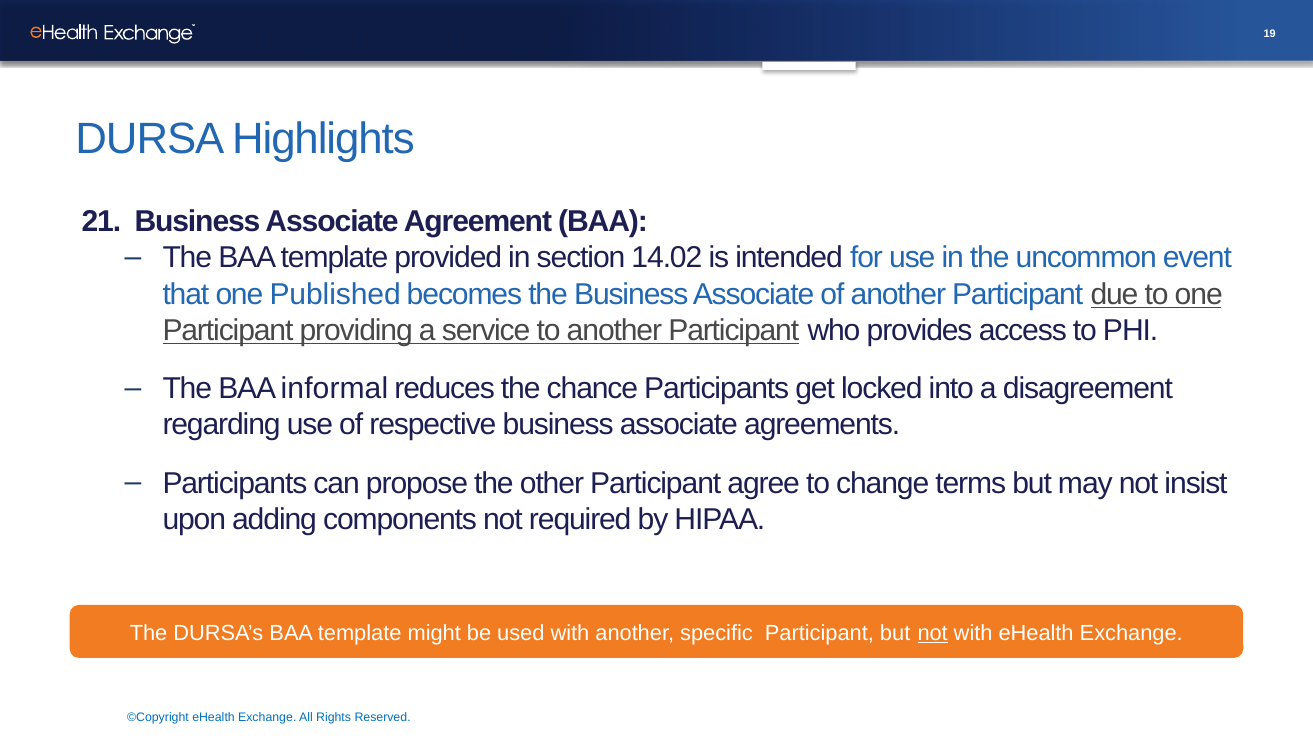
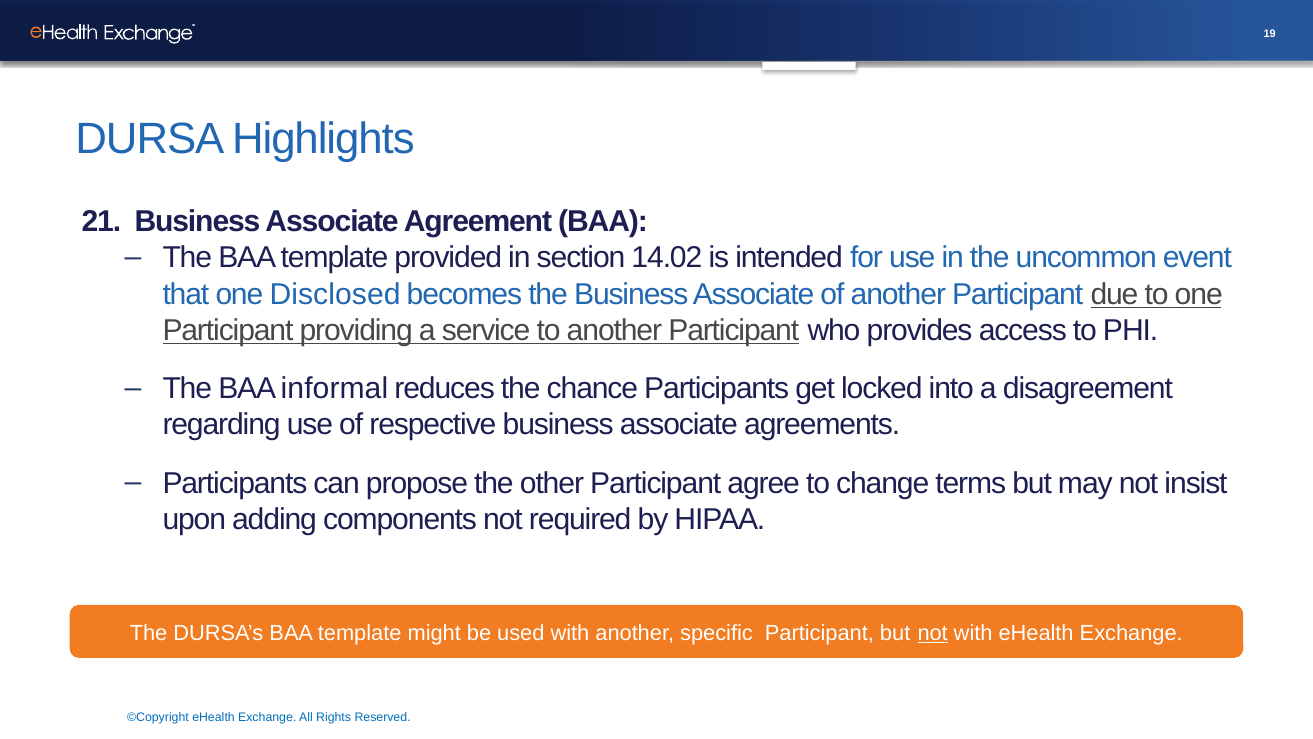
Published: Published -> Disclosed (335, 294)
